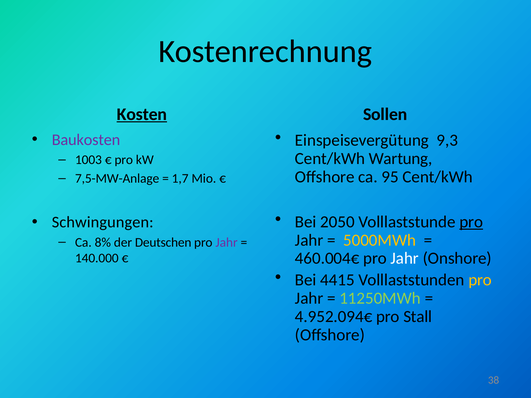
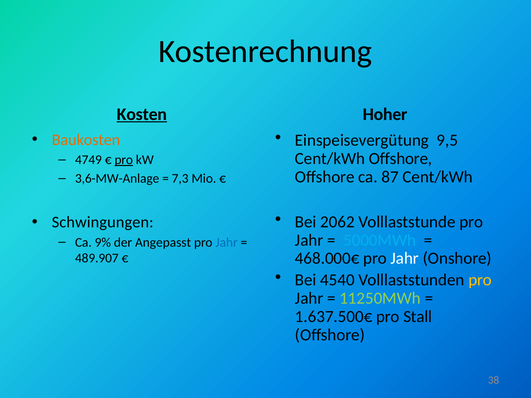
Sollen: Sollen -> Hoher (385, 114)
9,3: 9,3 -> 9,5 (447, 140)
Baukosten colour: purple -> orange (86, 140)
Cent/kWh Wartung: Wartung -> Offshore (401, 159)
1003: 1003 -> 4749 (88, 160)
pro underline: none -> present (124, 160)
95: 95 -> 87 (390, 177)
7,5-MW-Anlage: 7,5-MW-Anlage -> 3,6-MW-Anlage (117, 179)
1,7: 1,7 -> 7,3 (180, 179)
2050: 2050 -> 2062 (338, 222)
pro underline: present -> none (471, 222)
5000MWh colour: yellow -> light blue (380, 240)
8%: 8% -> 9% (103, 242)
Deutschen: Deutschen -> Angepasst (163, 242)
Jahr colour: purple -> blue (227, 242)
460.004€: 460.004€ -> 468.000€ (327, 259)
140.000: 140.000 -> 489.907 (97, 258)
4415: 4415 -> 4540 (338, 280)
4.952.094€: 4.952.094€ -> 1.637.500€ (334, 317)
